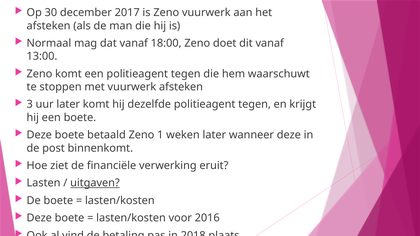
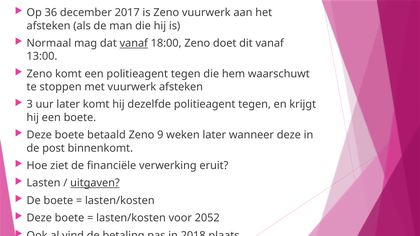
30: 30 -> 36 (51, 13)
vanaf underline: none -> present (134, 43)
1: 1 -> 9 (160, 135)
2016: 2016 -> 2052 (207, 218)
